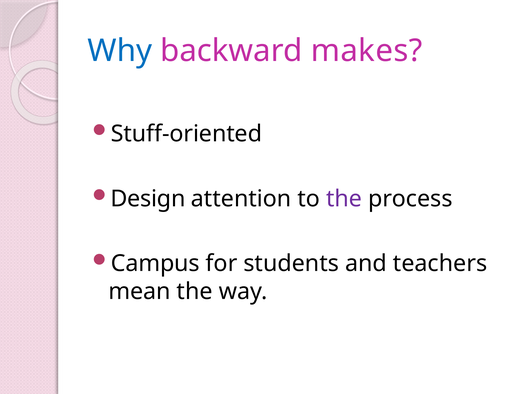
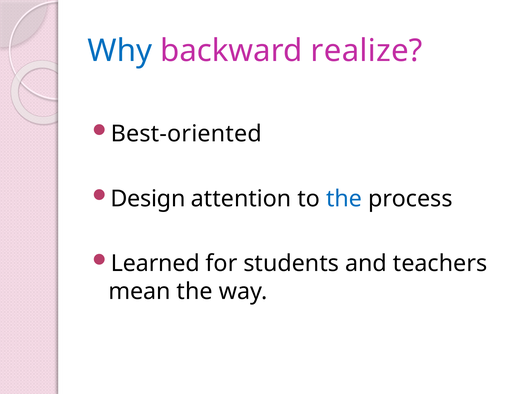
makes: makes -> realize (367, 51)
Stuff-oriented: Stuff-oriented -> Best-oriented (186, 134)
the colour: purple -> blue (344, 199)
Campus: Campus -> Learned (155, 263)
